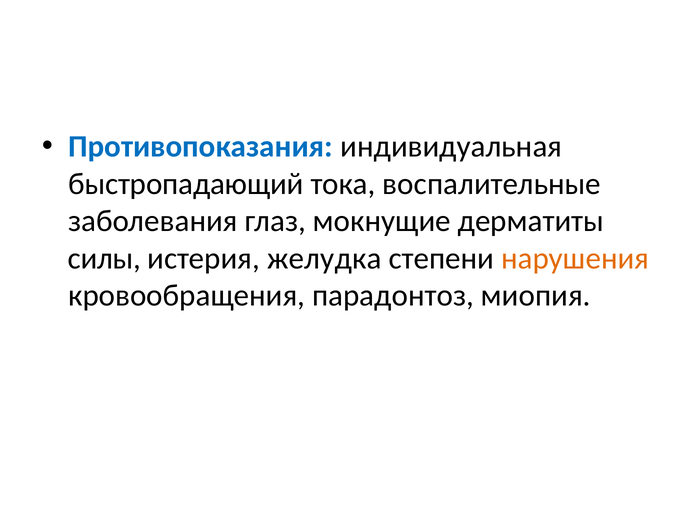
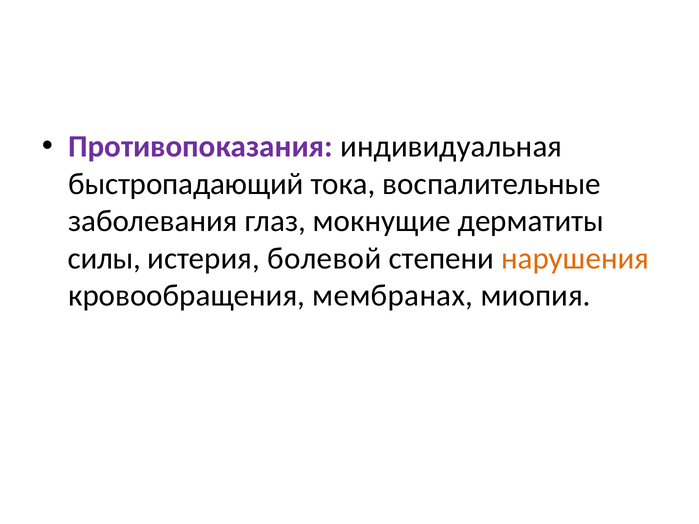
Противопоказания colour: blue -> purple (201, 147)
желудка: желудка -> болевой (324, 259)
парадонтоз: парадонтоз -> мембранах (393, 296)
